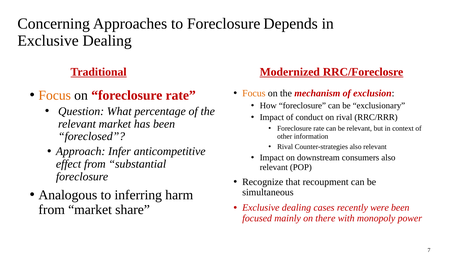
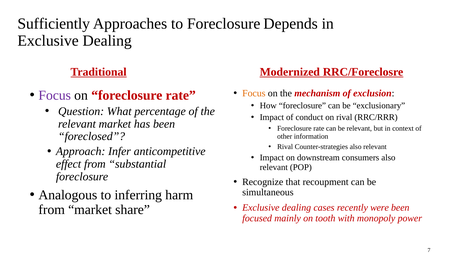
Concerning: Concerning -> Sufficiently (54, 24)
Focus colour: orange -> purple (55, 95)
there: there -> tooth (325, 218)
